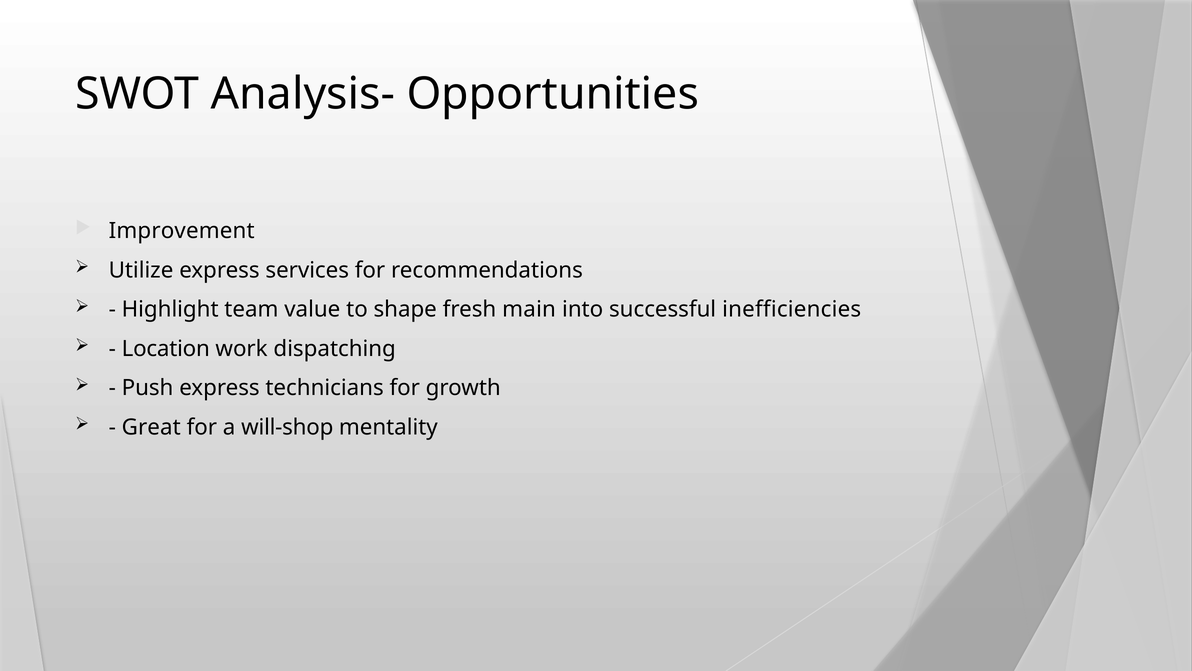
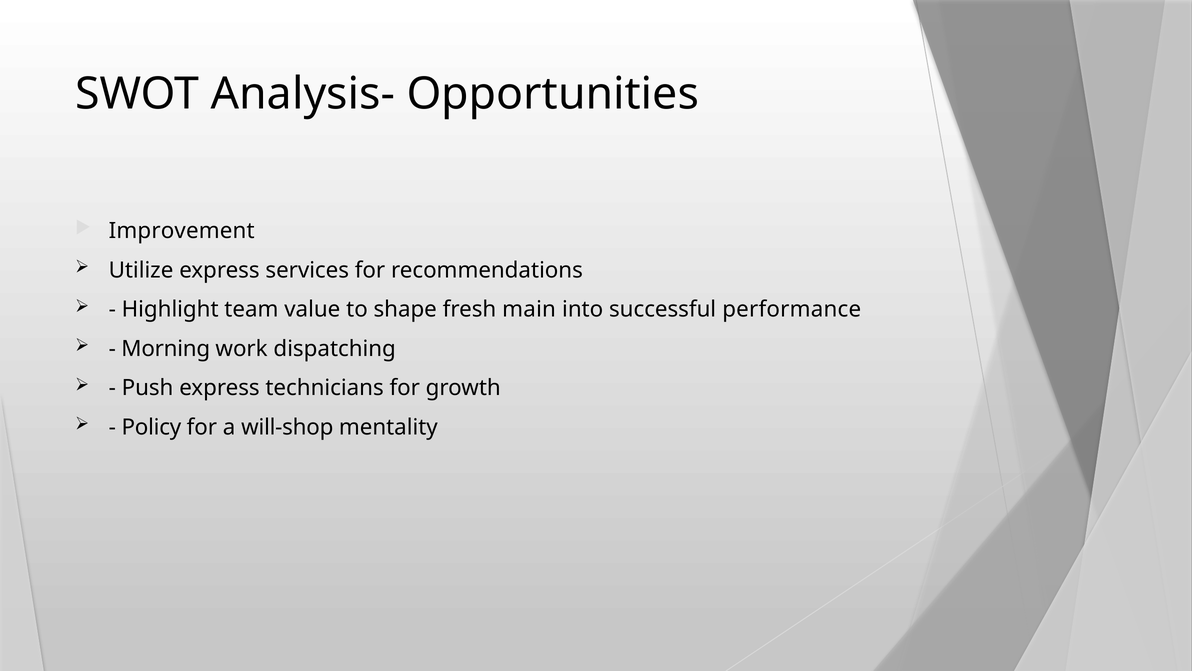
inefficiencies: inefficiencies -> performance (792, 309)
Location: Location -> Morning (166, 348)
Great: Great -> Policy (151, 427)
